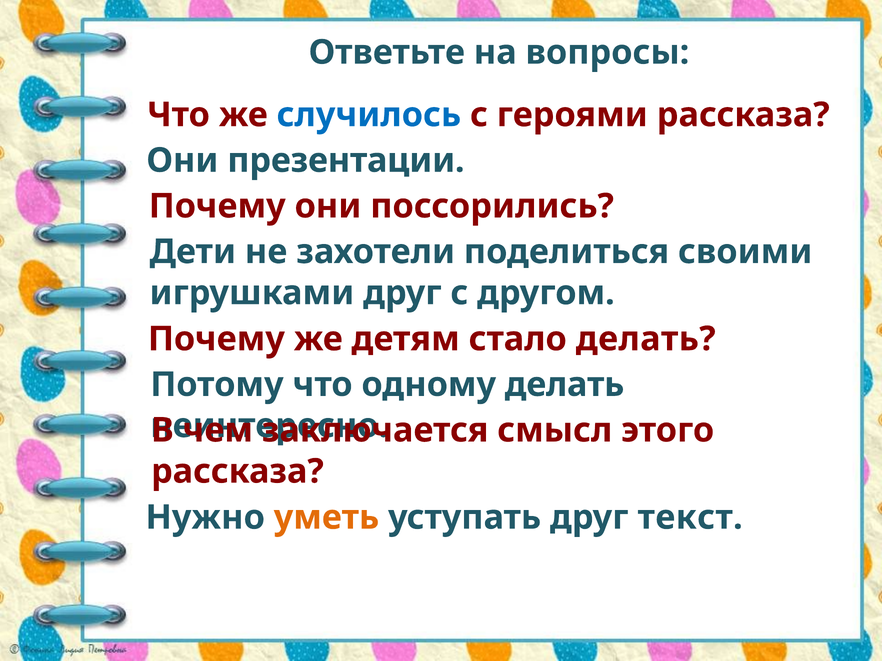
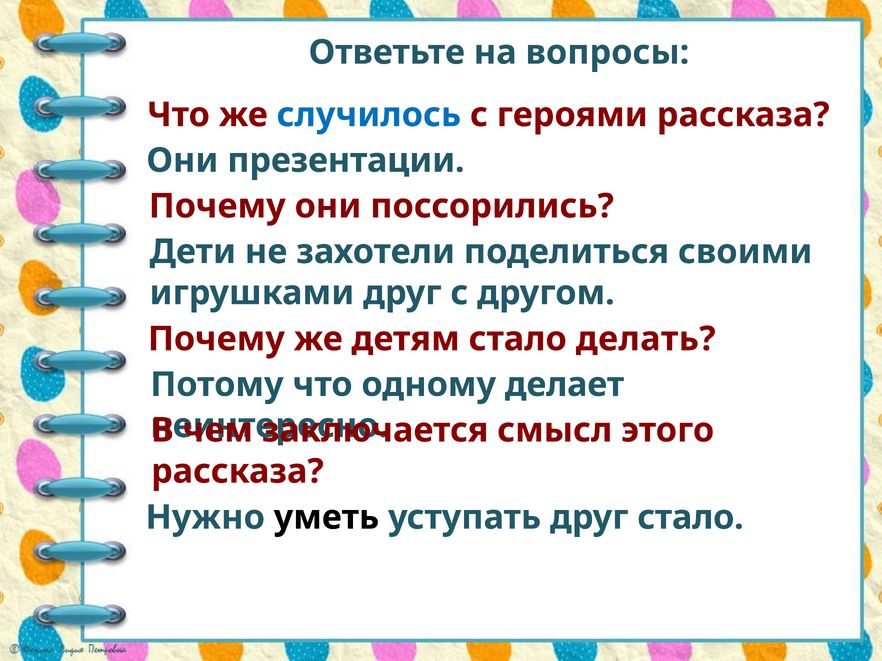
одному делать: делать -> делает (565, 385)
уметь colour: orange -> black (326, 518)
друг текст: текст -> стало (691, 518)
